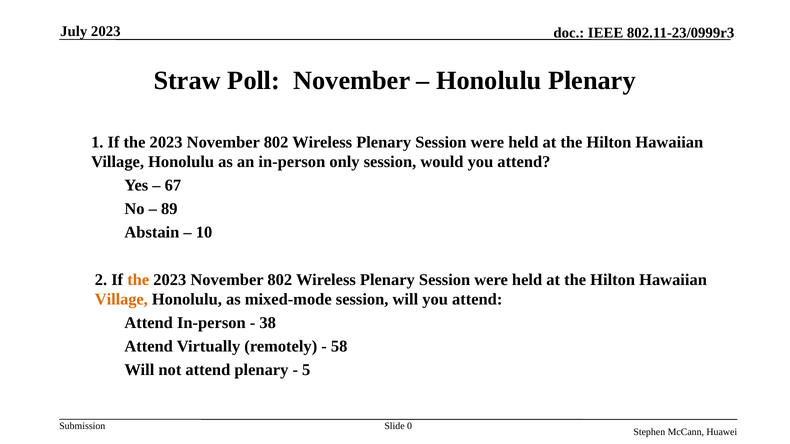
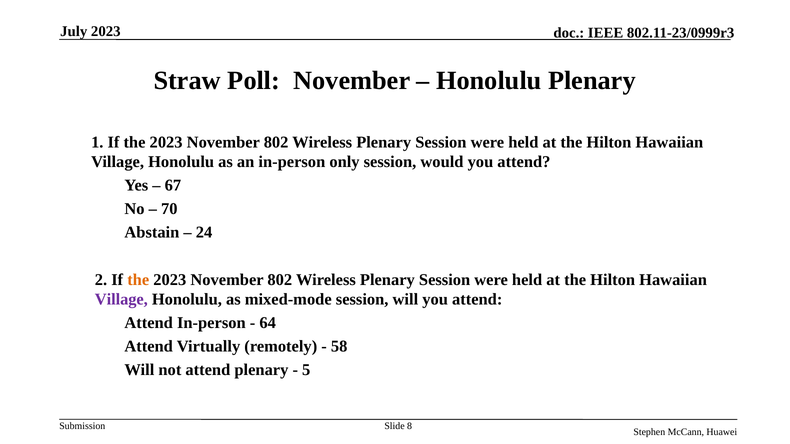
89: 89 -> 70 (169, 209)
10: 10 -> 24 (204, 233)
Village colour: orange -> purple (121, 300)
38: 38 -> 64 (268, 323)
0: 0 -> 8 (410, 426)
